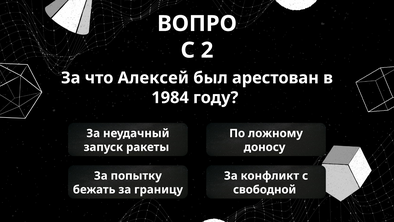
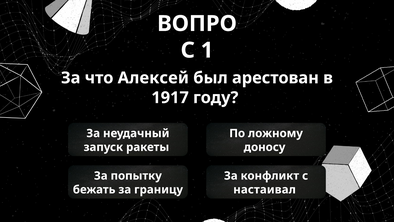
2: 2 -> 1 (207, 50)
1984: 1984 -> 1917 (170, 97)
свободной: свободной -> настаивал (265, 189)
